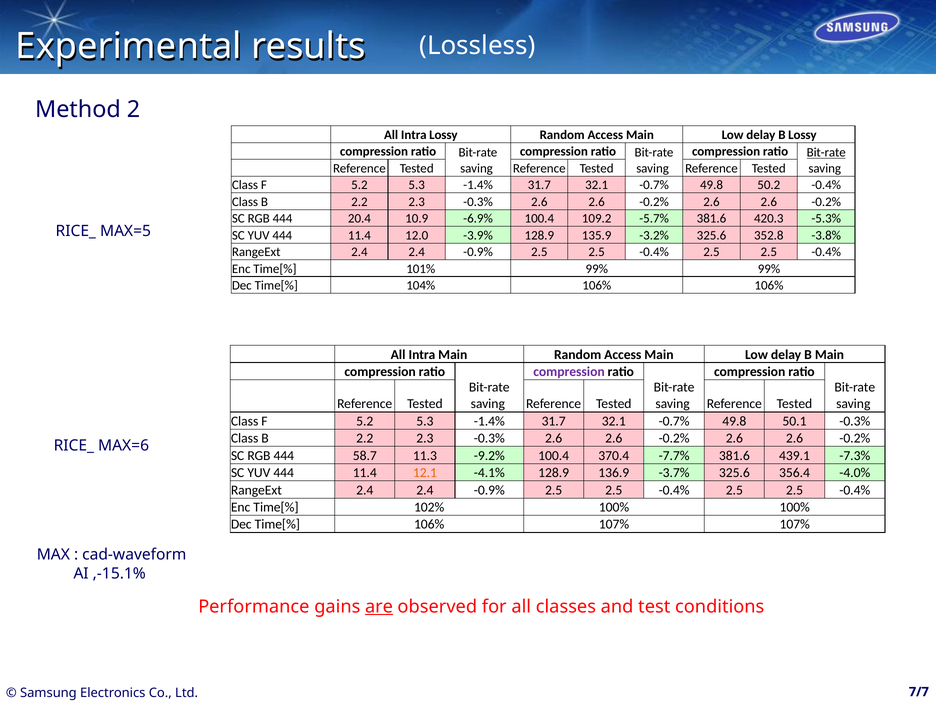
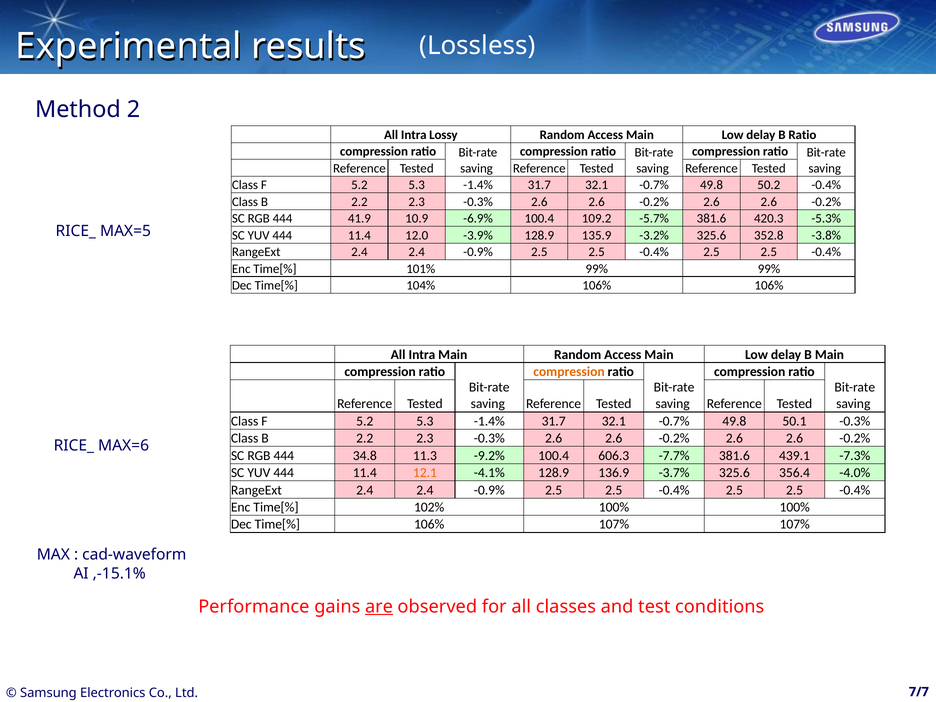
B Lossy: Lossy -> Ratio (802, 135)
Bit-rate underline: present -> none (826, 153)
20.4: 20.4 -> 41.9 (359, 219)
compression colour: purple -> orange (569, 372)
58.7: 58.7 -> 34.8 (365, 456)
370.4: 370.4 -> 606.3 (614, 456)
